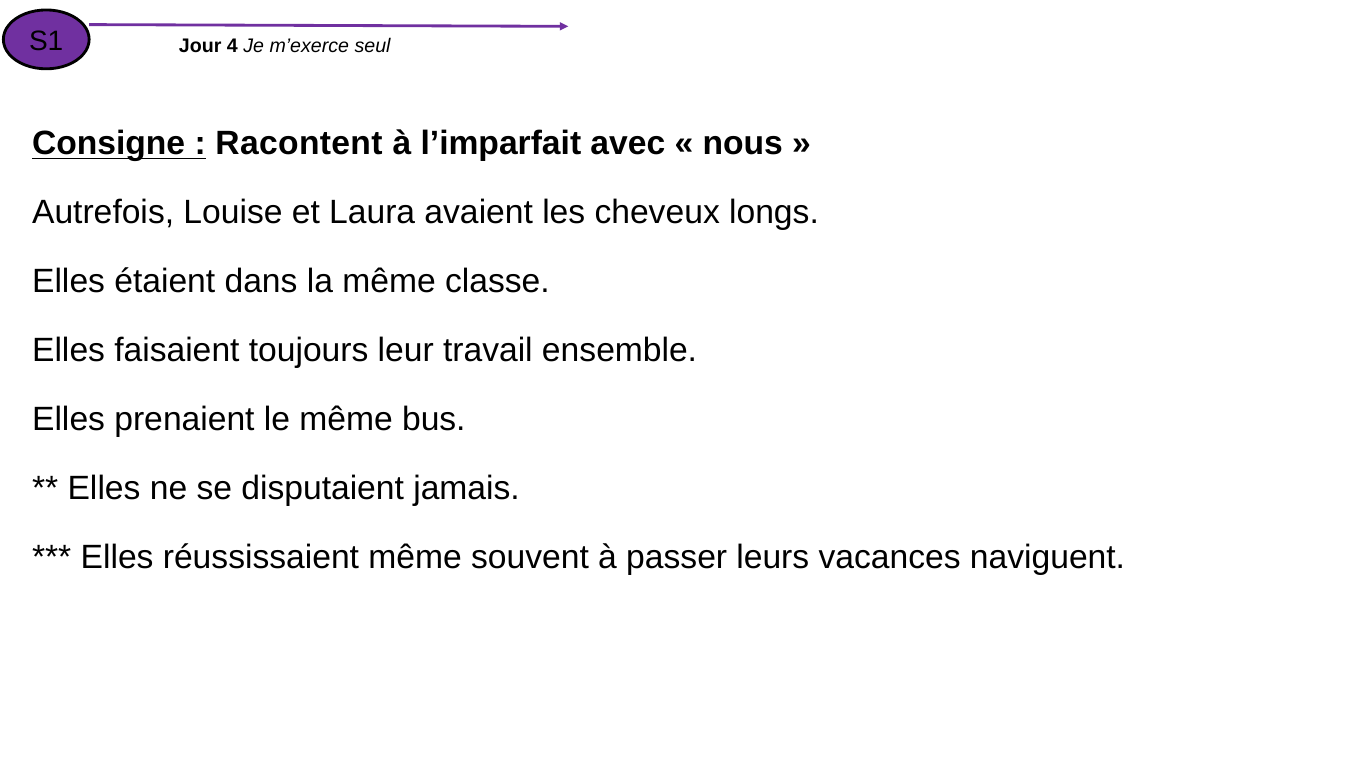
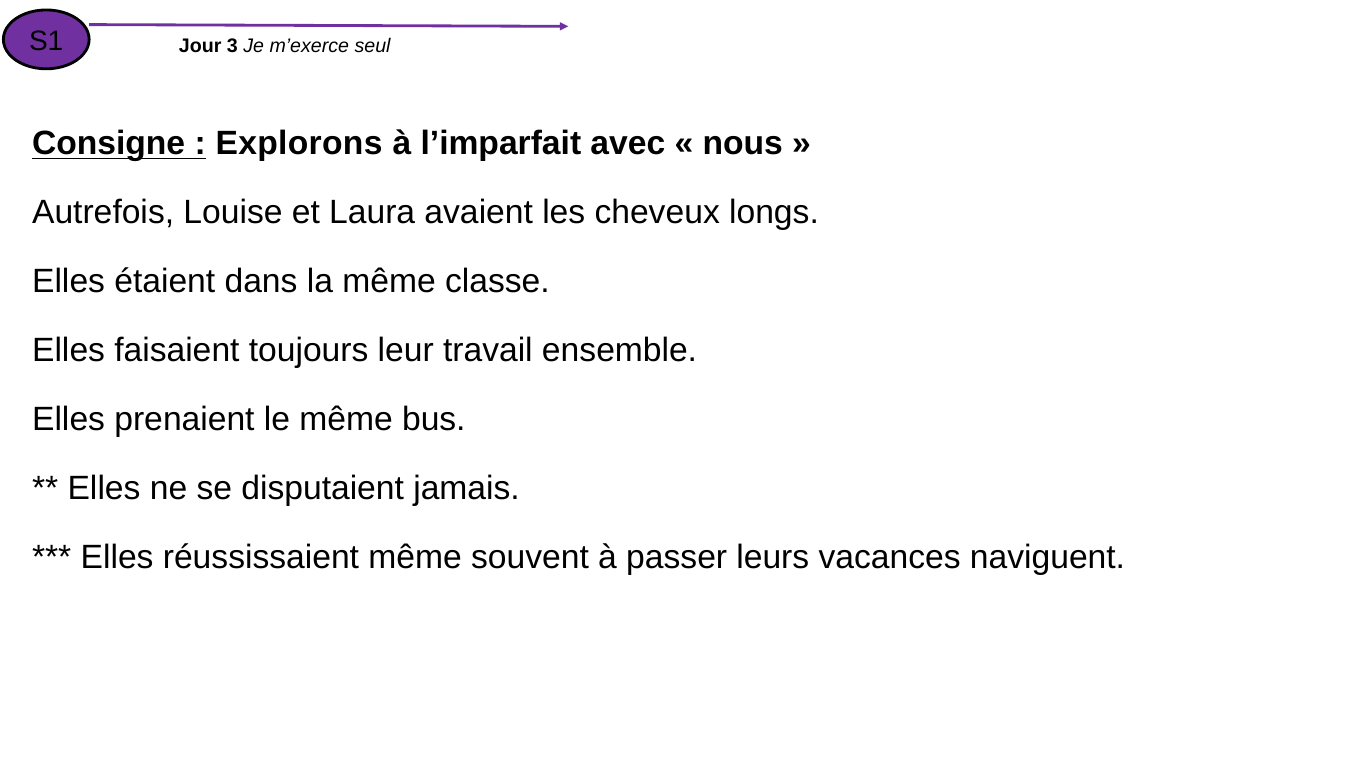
4: 4 -> 3 (232, 46)
Racontent: Racontent -> Explorons (299, 144)
